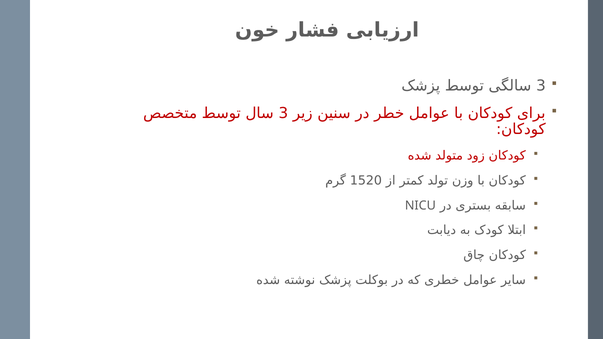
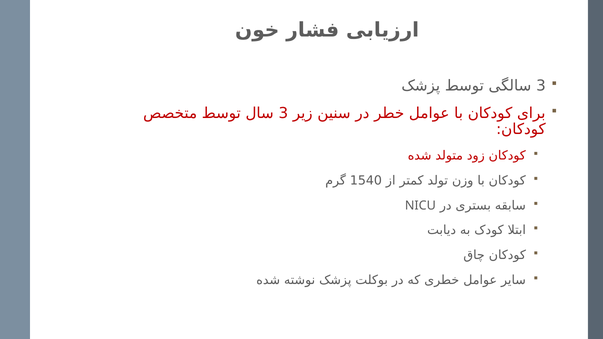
1520: 1520 -> 1540 (366, 181)
